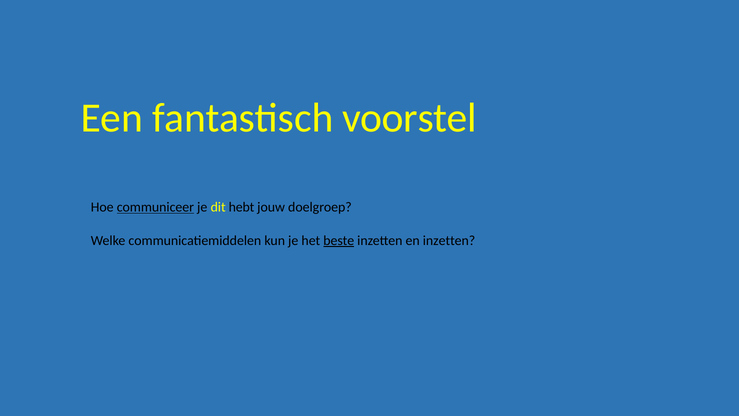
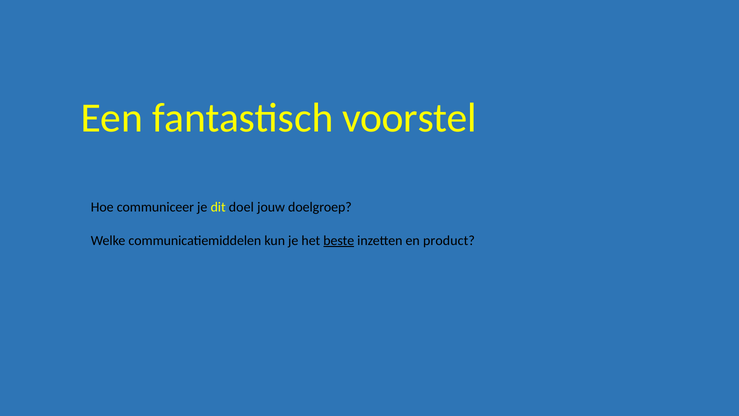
communiceer underline: present -> none (155, 207)
hebt: hebt -> doel (241, 207)
en inzetten: inzetten -> product (449, 240)
